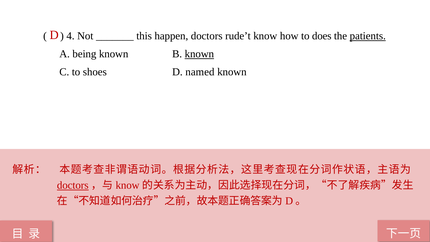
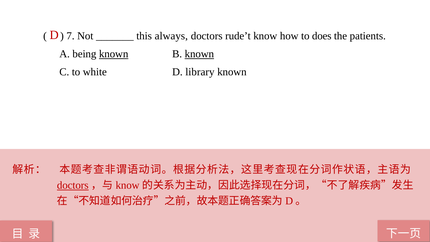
4: 4 -> 7 (71, 36)
happen: happen -> always (171, 36)
patients underline: present -> none (368, 36)
known underline: none -> present (114, 54)
shoes: shoes -> white (95, 72)
named: named -> library (200, 72)
